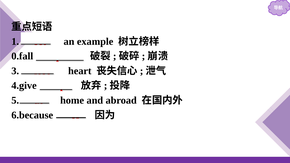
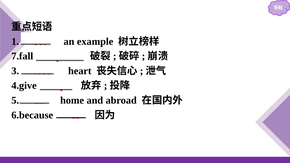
0.fall: 0.fall -> 7.fall (22, 56)
